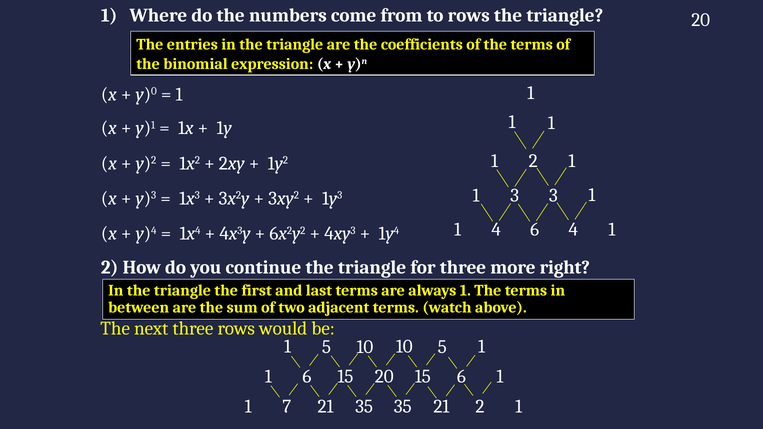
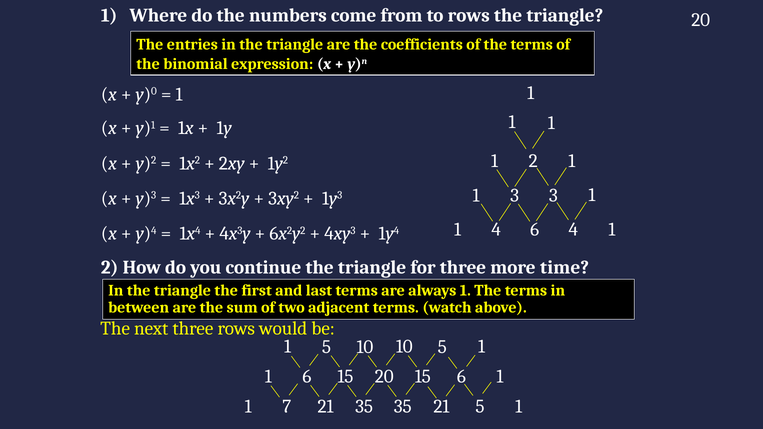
right: right -> time (565, 267)
21 2: 2 -> 5 (480, 407)
